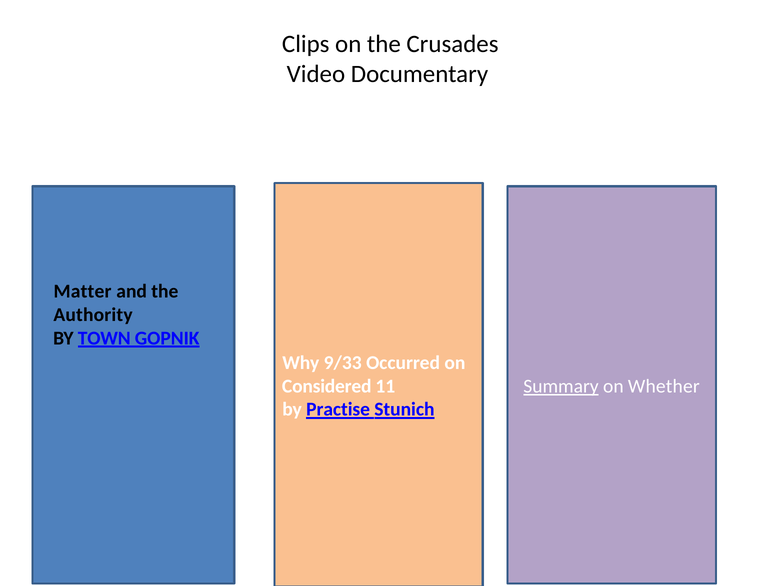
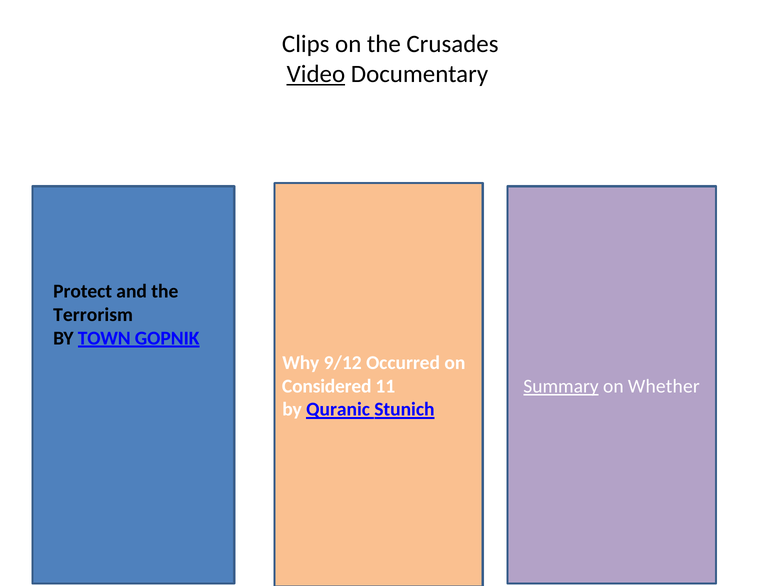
Video underline: none -> present (316, 74)
Matter: Matter -> Protect (83, 291)
Authority: Authority -> Terrorism (93, 315)
9/33: 9/33 -> 9/12 (343, 363)
Practise: Practise -> Quranic (338, 409)
